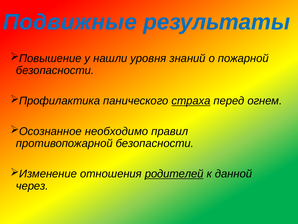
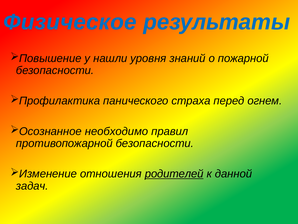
Подвижные: Подвижные -> Физическое (70, 22)
страха underline: present -> none (191, 101)
через: через -> задач (32, 186)
